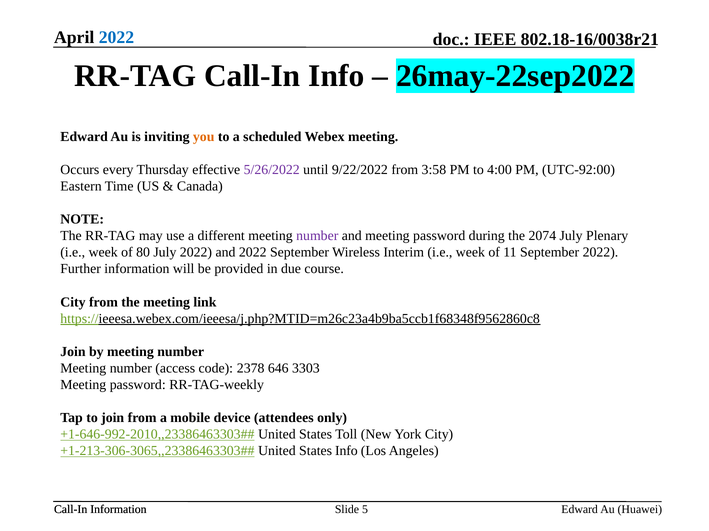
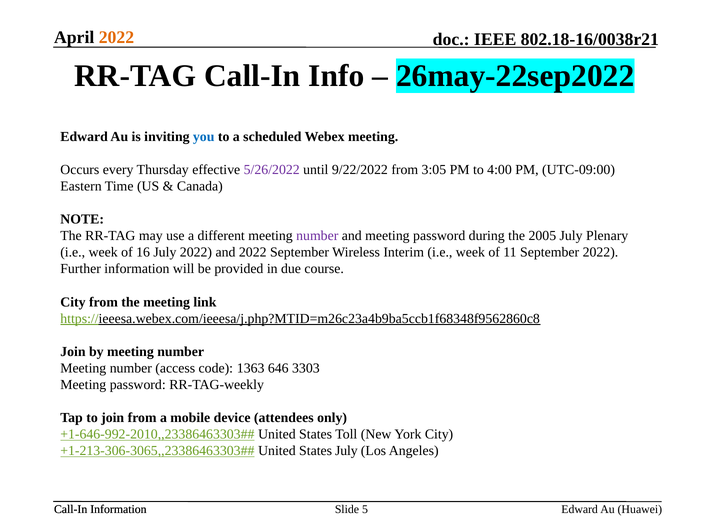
2022 colour: blue -> orange (116, 38)
you colour: orange -> blue (204, 137)
3:58: 3:58 -> 3:05 (434, 170)
UTC-92:00: UTC-92:00 -> UTC-09:00 (579, 170)
2074: 2074 -> 2005 (542, 236)
80: 80 -> 16 (143, 253)
2378: 2378 -> 1363 (251, 369)
States Info: Info -> July (346, 451)
